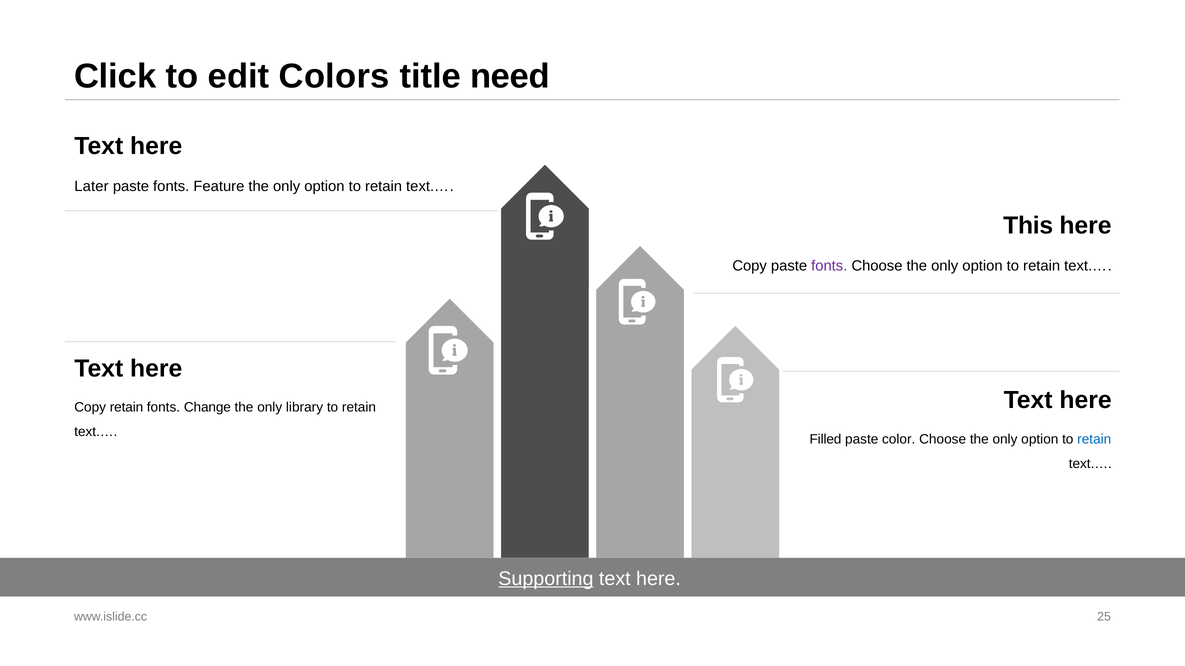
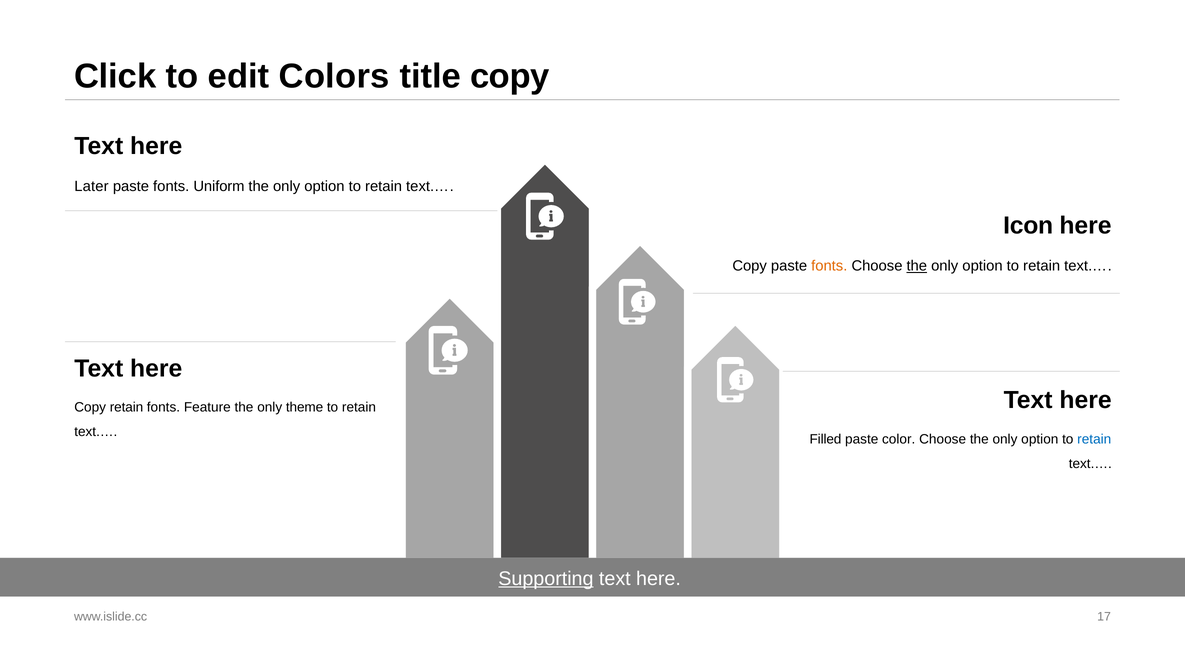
title need: need -> copy (510, 77)
Feature: Feature -> Uniform (219, 187)
This: This -> Icon (1028, 226)
fonts colour: purple -> orange (829, 266)
the underline: none -> present (917, 266)
Change: Change -> Feature (207, 408)
library: library -> theme (305, 408)
25: 25 -> 17 (1104, 617)
